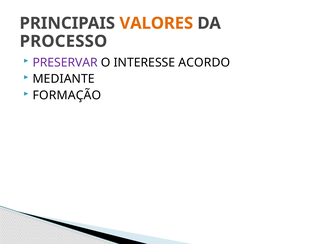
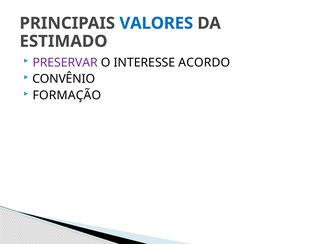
VALORES colour: orange -> blue (156, 23)
PROCESSO: PROCESSO -> ESTIMADO (64, 41)
MEDIANTE: MEDIANTE -> CONVÊNIO (64, 79)
